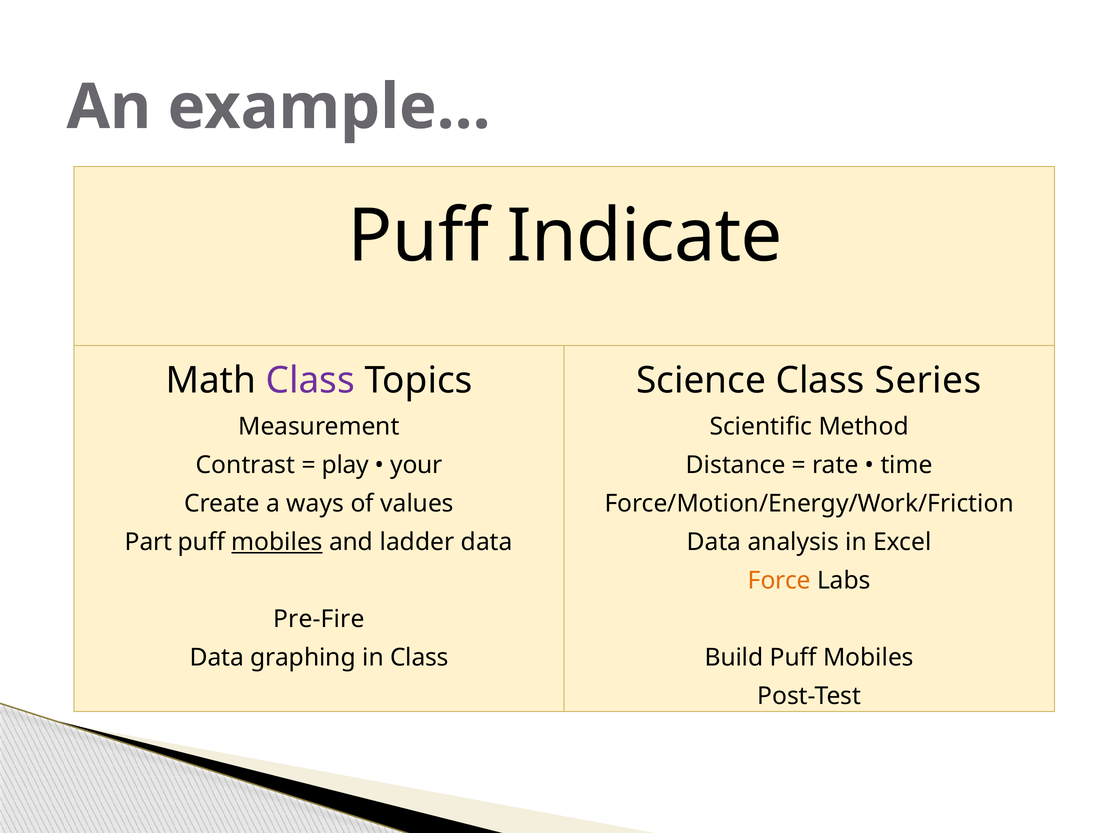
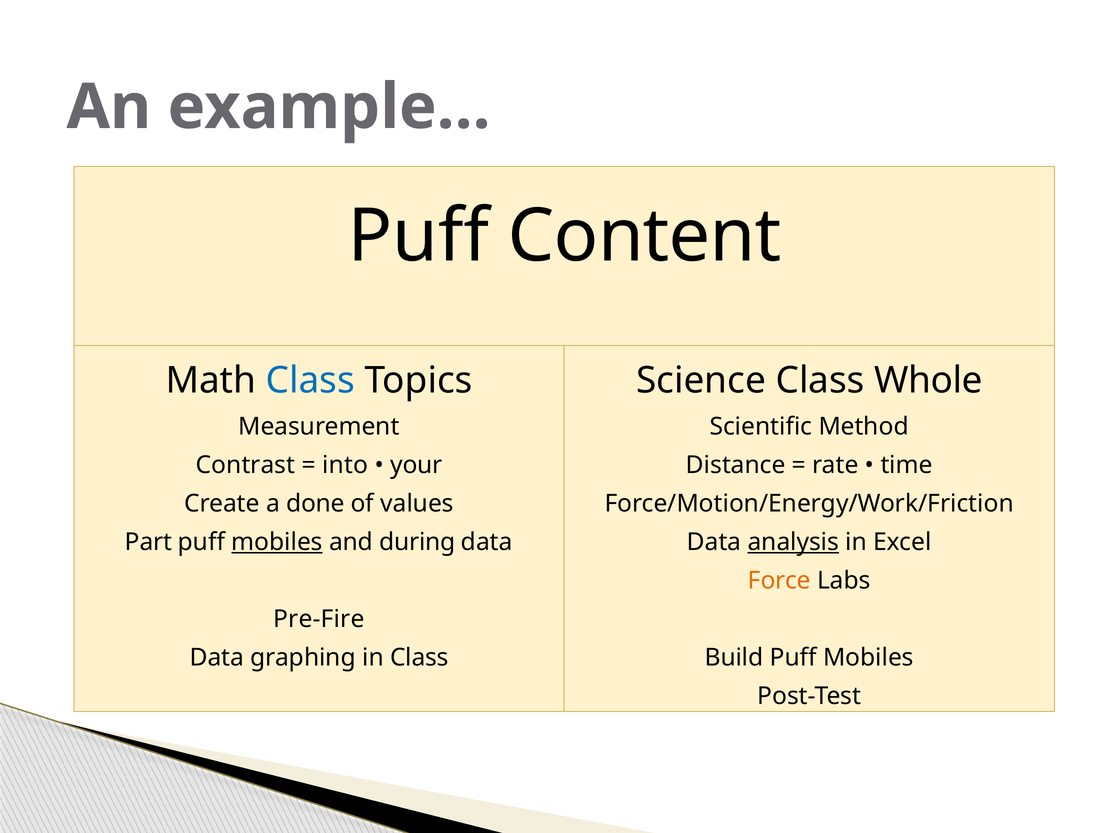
Indicate: Indicate -> Content (645, 236)
Class colour: purple -> blue (310, 380)
Series: Series -> Whole (929, 380)
play: play -> into (345, 465)
ways: ways -> done (315, 503)
ladder: ladder -> during (417, 542)
analysis underline: none -> present (793, 542)
